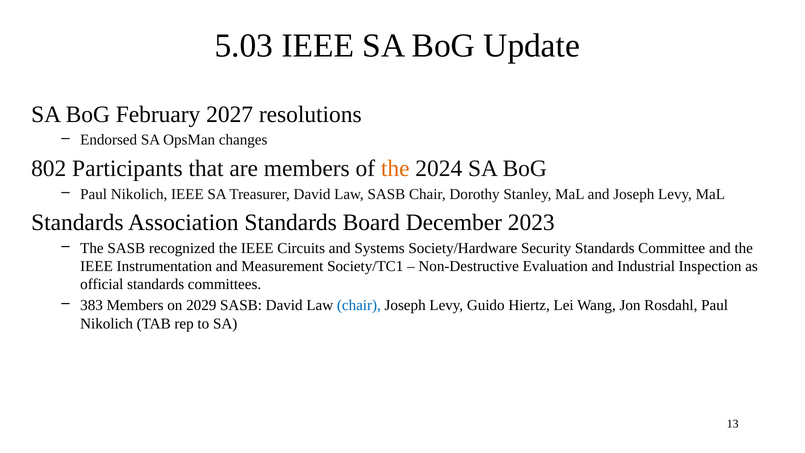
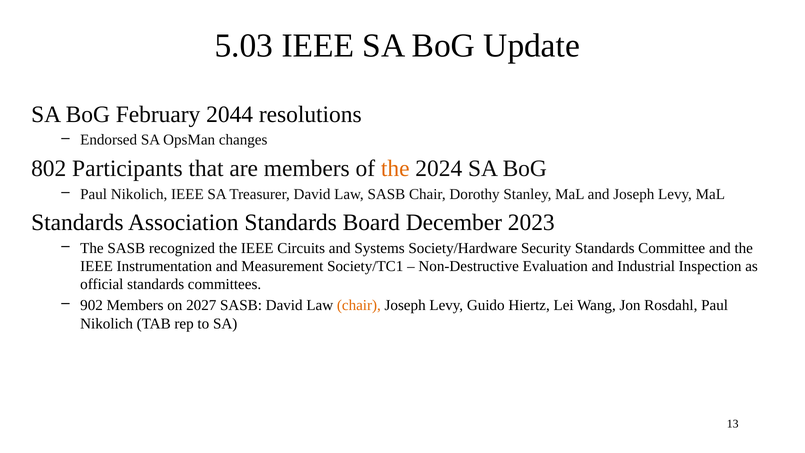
2027: 2027 -> 2044 (230, 114)
383: 383 -> 902 (92, 305)
2029: 2029 -> 2027 (201, 305)
chair colour: blue -> orange (359, 305)
